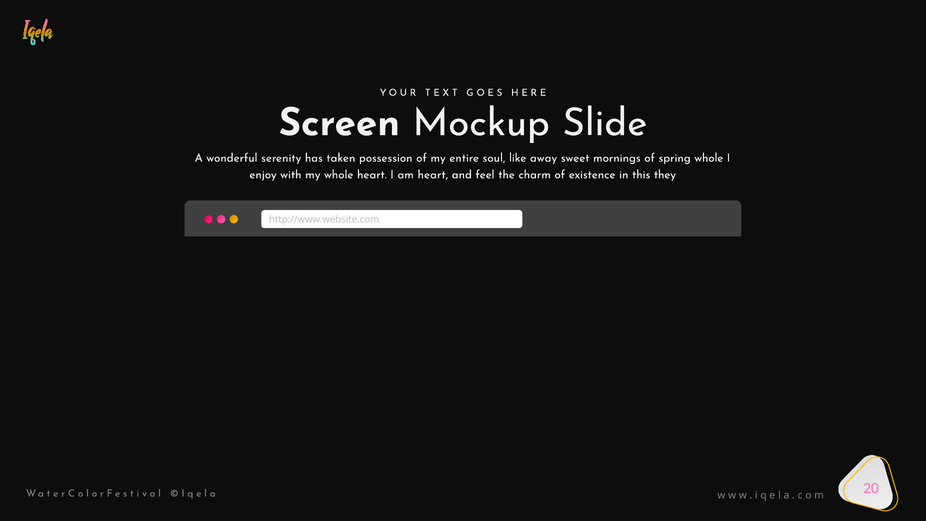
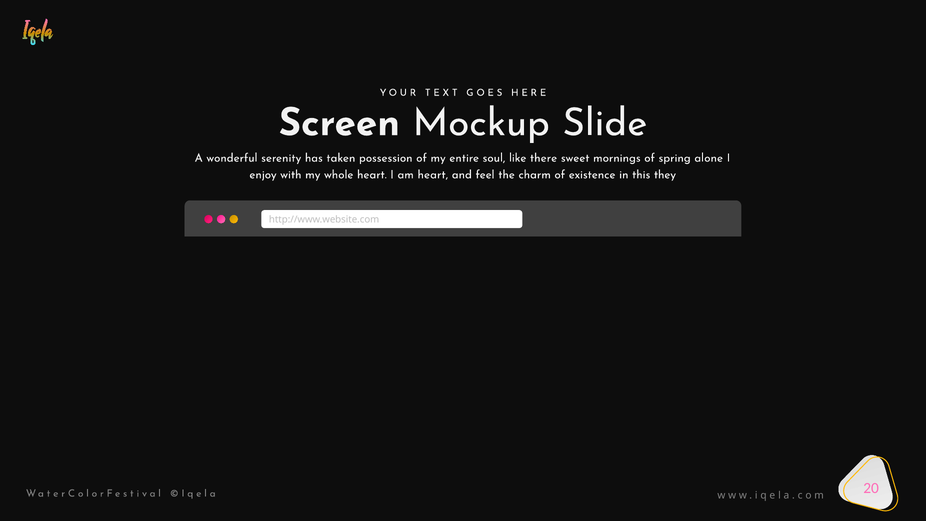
away: away -> there (544, 158)
spring whole: whole -> alone (709, 158)
